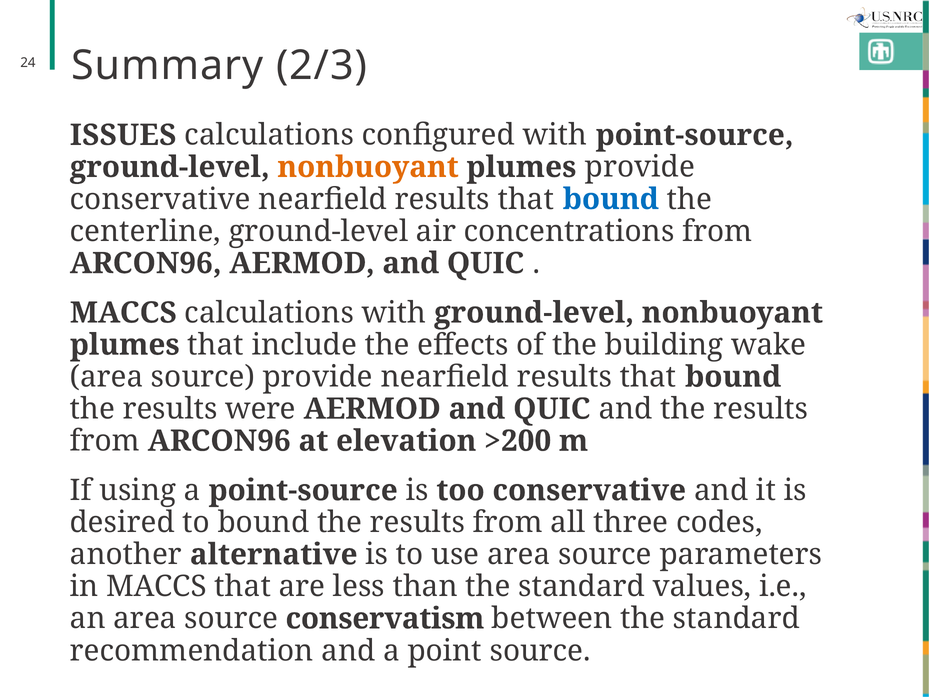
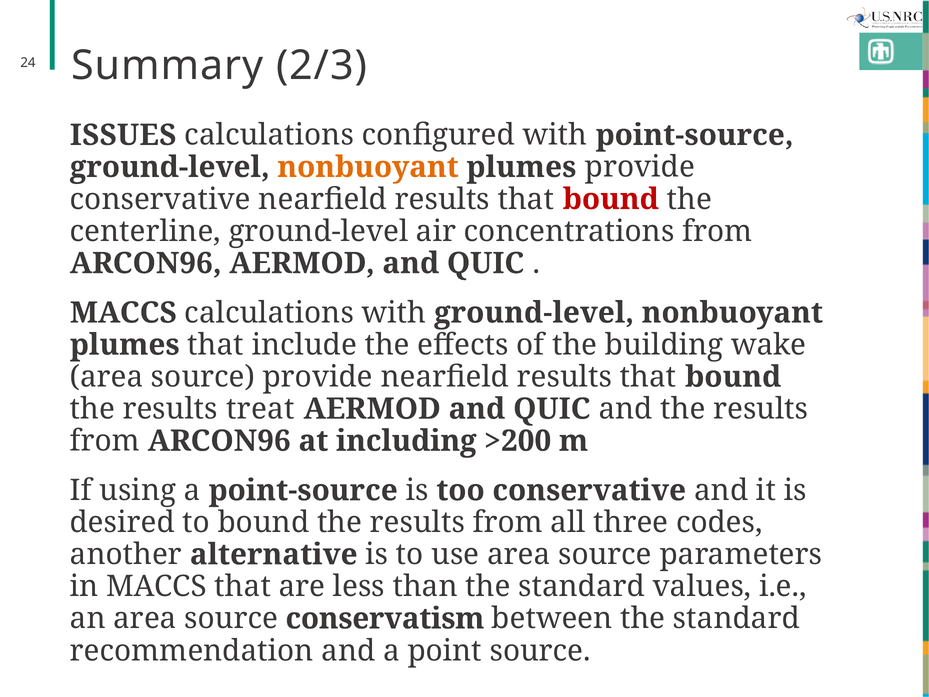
bound colour: blue -> red (611, 199)
were: were -> treat (260, 409)
elevation: elevation -> including (406, 441)
